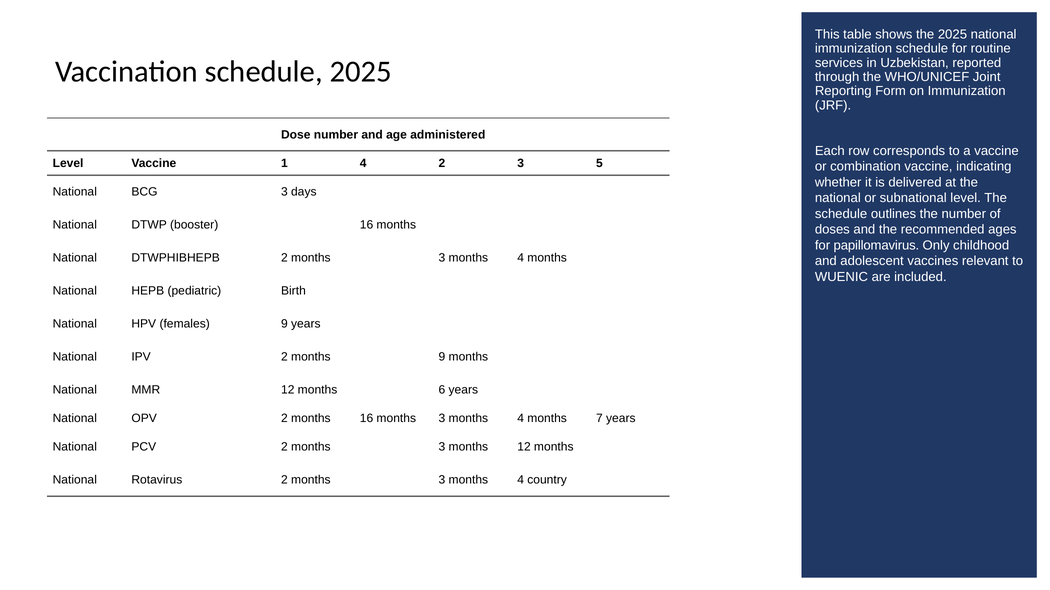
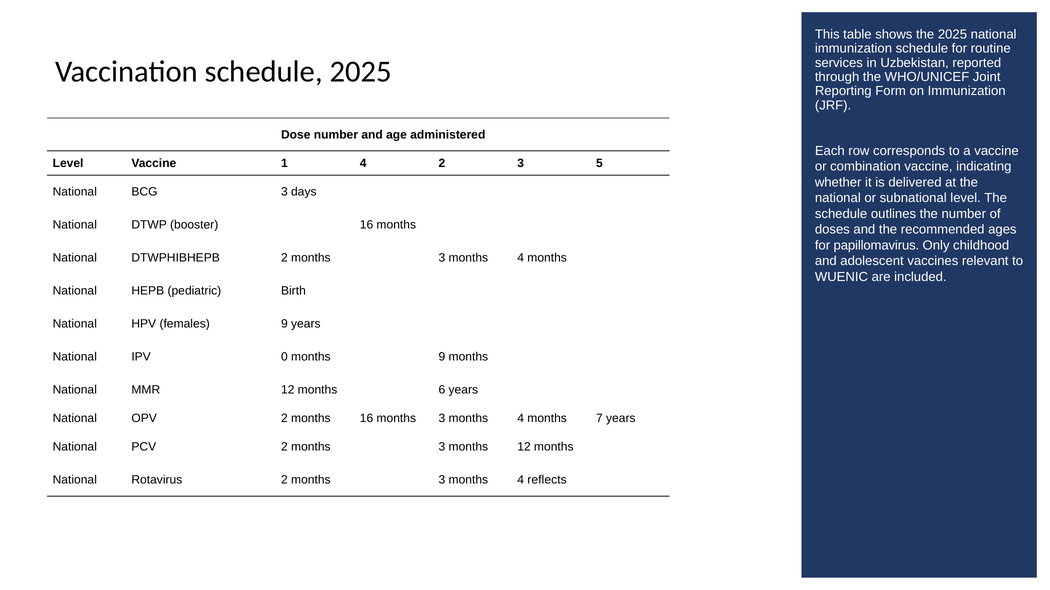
IPV 2: 2 -> 0 (284, 357)
country: country -> reflects (547, 480)
